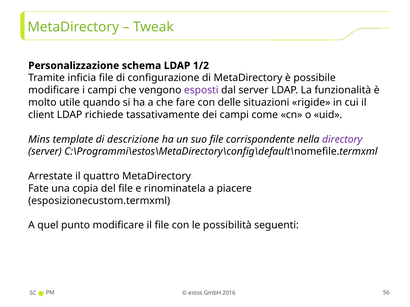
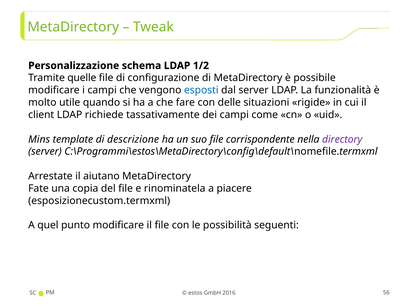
inficia: inficia -> quelle (82, 78)
esposti colour: purple -> blue (201, 90)
quattro: quattro -> aiutano (101, 176)
